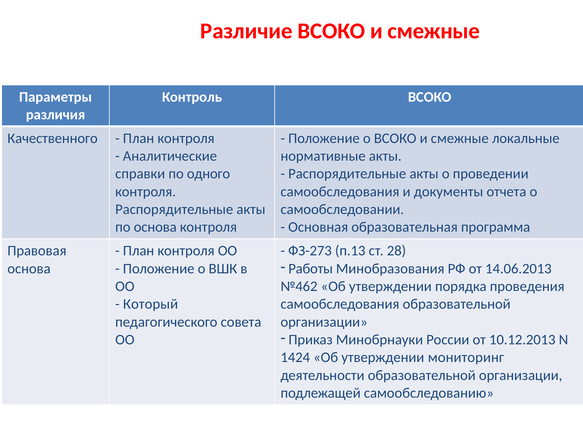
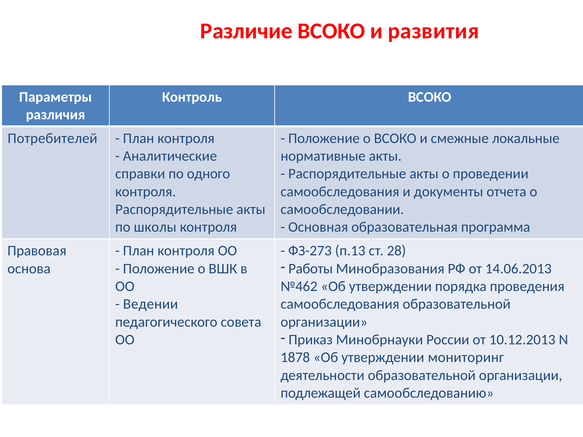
Различие ВСОКО и смежные: смежные -> развития (434, 31)
Качественного: Качественного -> Потребителей (52, 138)
по основа: основа -> школы (155, 227)
Который: Который -> Ведении (151, 304)
1424: 1424 -> 1878 (295, 358)
